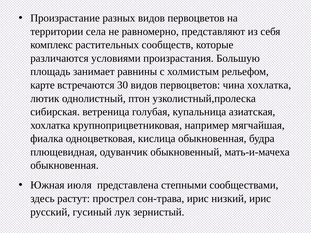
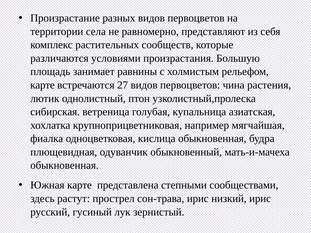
30: 30 -> 27 (123, 85)
чина хохлатка: хохлатка -> растения (269, 85)
Южная июля: июля -> карте (79, 185)
